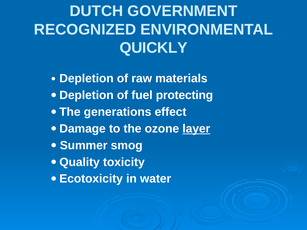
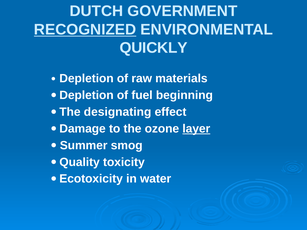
RECOGNIZED underline: none -> present (85, 30)
protecting: protecting -> beginning (184, 95)
generations: generations -> designating (118, 112)
